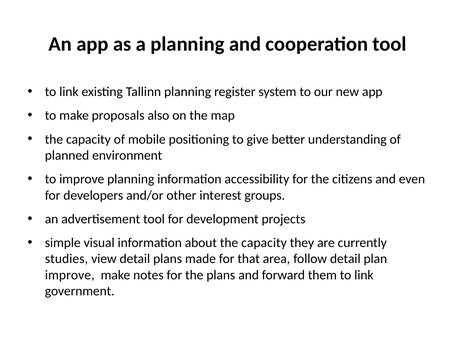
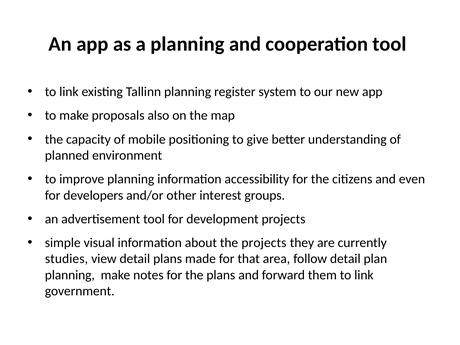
about the capacity: capacity -> projects (264, 243)
improve: improve -> planning (70, 275)
